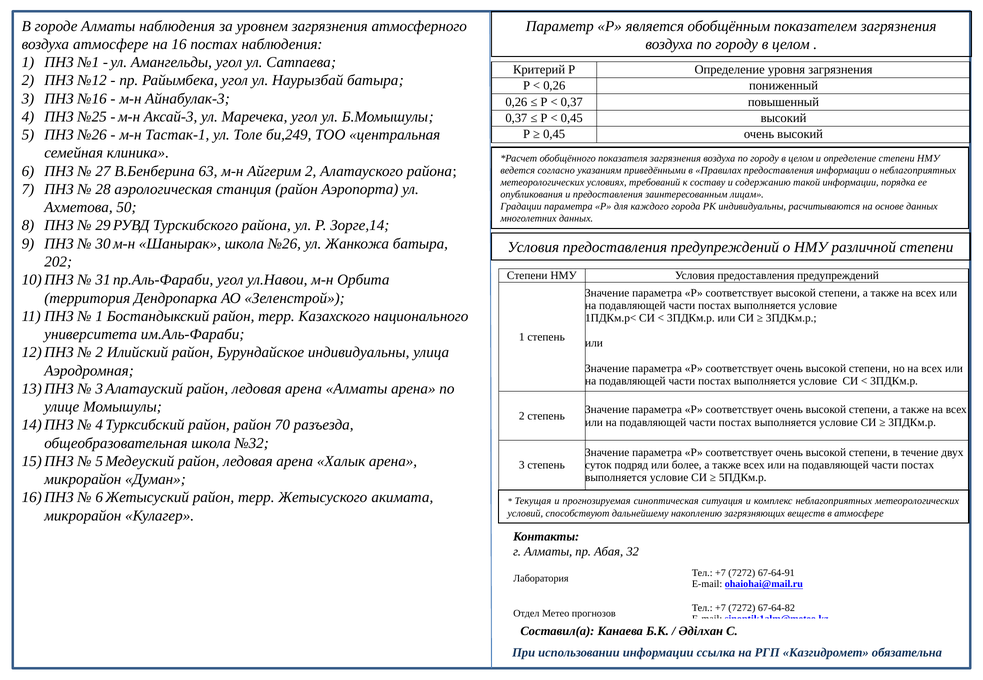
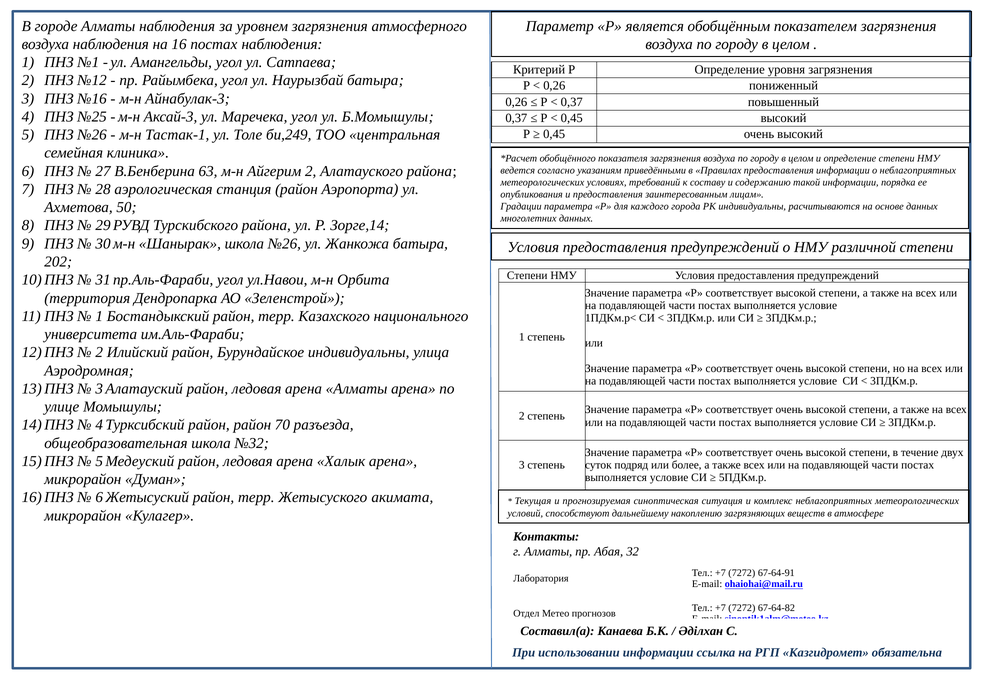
воздуха атмосфере: атмосфере -> наблюдения (111, 44)
